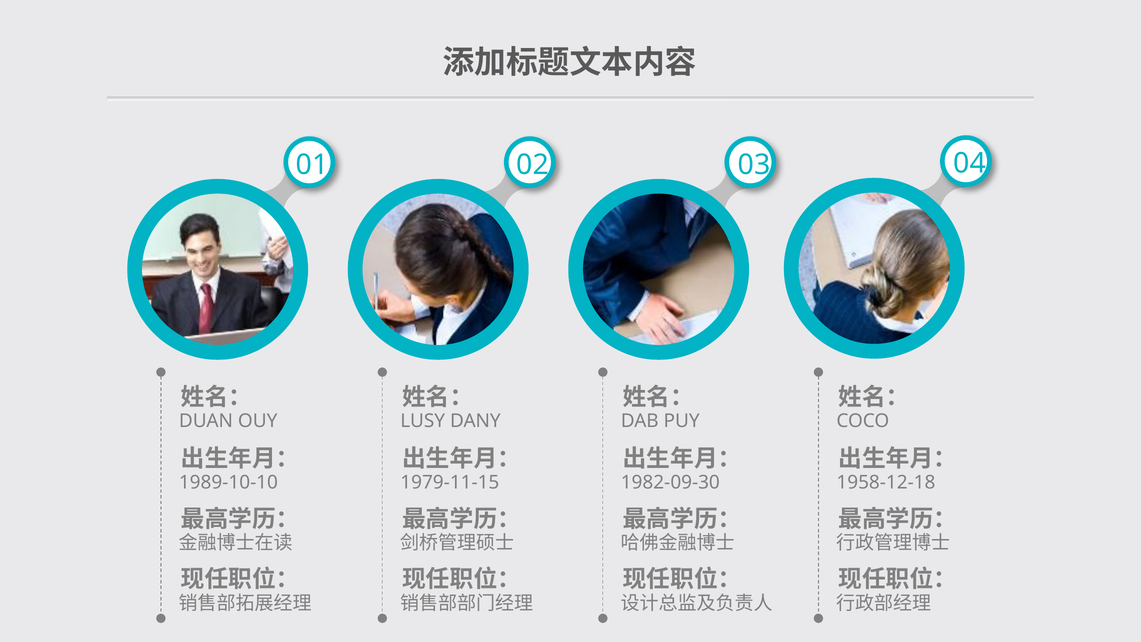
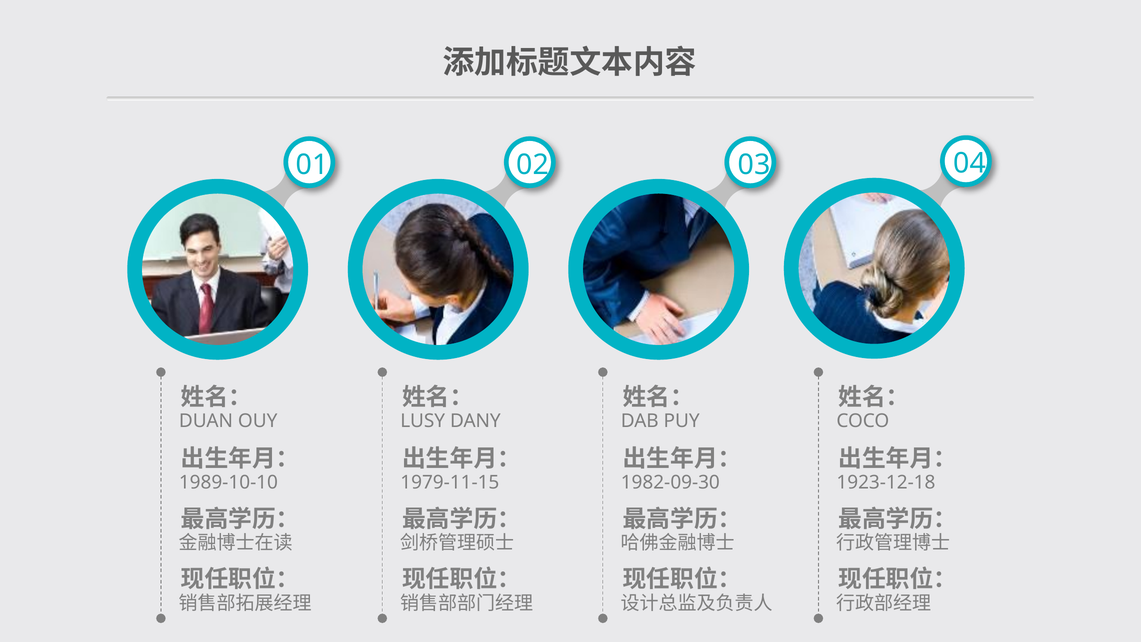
1958-12-18: 1958-12-18 -> 1923-12-18 (886, 482)
